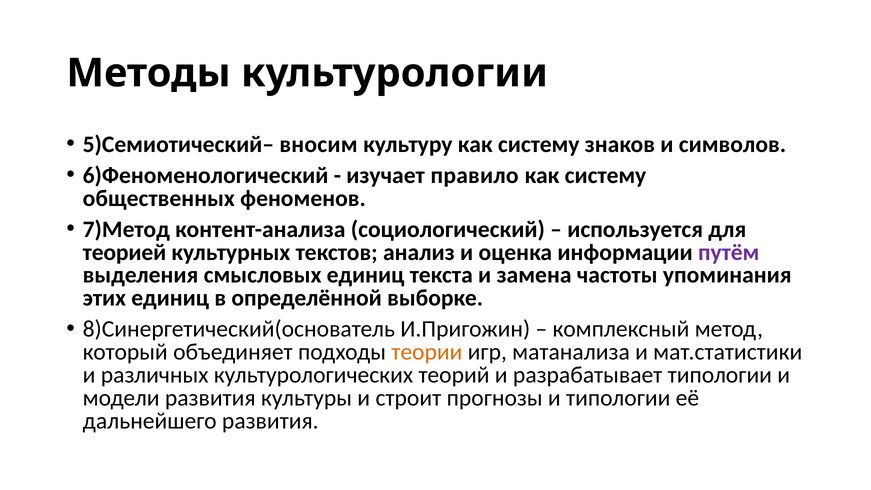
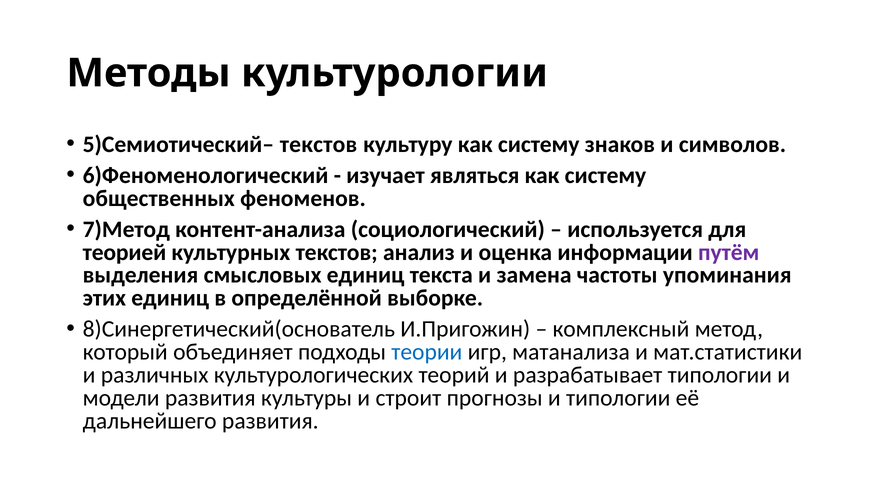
5)Семиотический– вносим: вносим -> текстов (319, 144)
правило: правило -> являться (475, 175)
теории colour: orange -> blue (427, 352)
